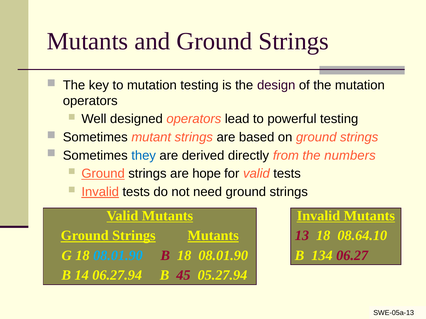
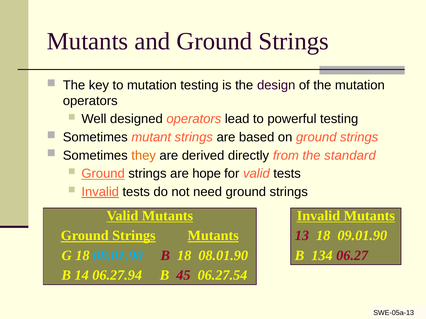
they colour: blue -> orange (144, 156)
numbers: numbers -> standard (350, 156)
08.64.10: 08.64.10 -> 09.01.90 (362, 236)
05.27.94: 05.27.94 -> 06.27.54 (222, 276)
